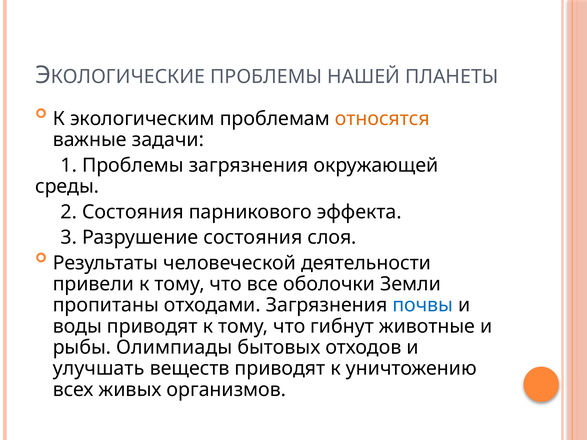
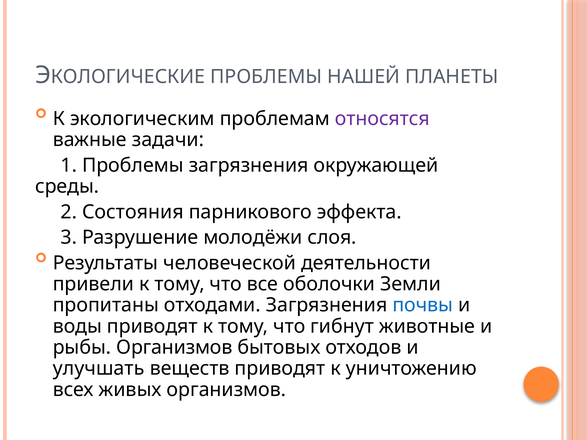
относятся colour: orange -> purple (382, 119)
Разрушение состояния: состояния -> молодёжи (253, 238)
рыбы Олимпиады: Олимпиады -> Организмов (174, 348)
